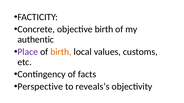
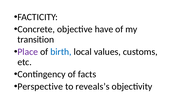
objective birth: birth -> have (104, 29)
authentic: authentic -> transition (36, 40)
birth colour: orange -> blue (61, 52)
